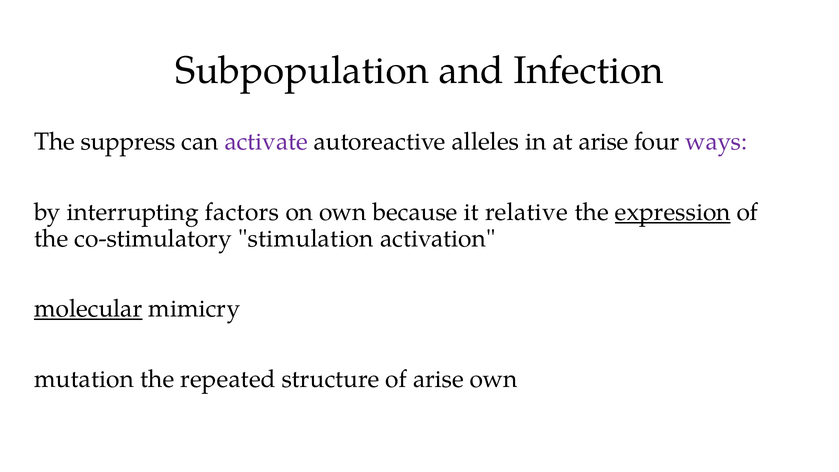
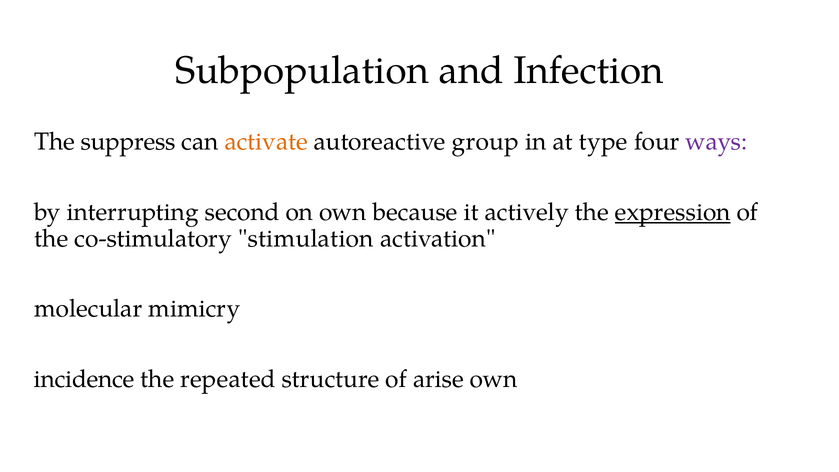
activate colour: purple -> orange (266, 142)
alleles: alleles -> group (485, 142)
at arise: arise -> type (603, 142)
factors: factors -> second (242, 212)
relative: relative -> actively (527, 212)
molecular underline: present -> none (88, 309)
mutation: mutation -> incidence (84, 379)
